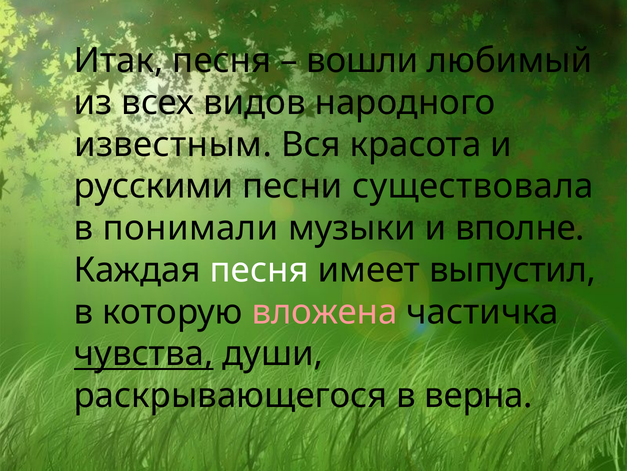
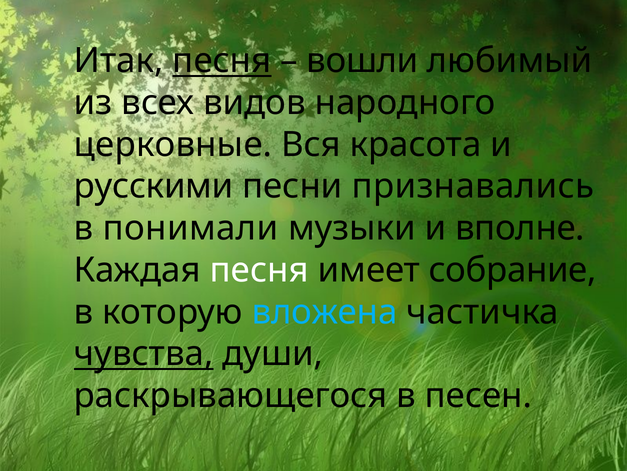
песня underline: none -> present (222, 61)
известным: известным -> церковные (173, 144)
существовала: существовала -> признавались (473, 186)
выпустил: выпустил -> собрание (513, 270)
вложена colour: pink -> light blue (325, 312)
верна: верна -> песен (478, 395)
